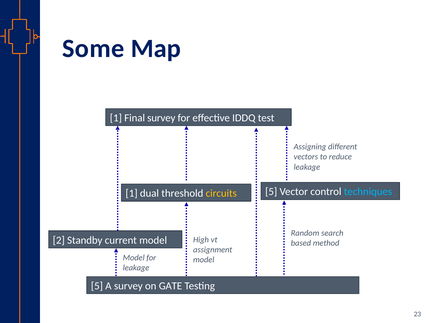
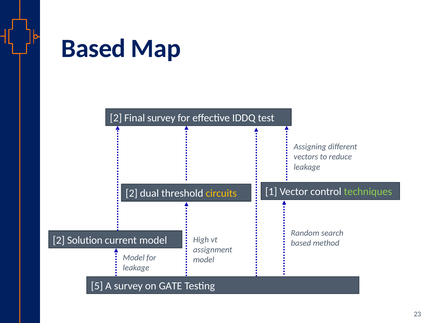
Some: Some -> Based (94, 49)
1: 1 -> 2 (116, 118)
5: 5 -> 1 (271, 192)
techniques colour: light blue -> light green (368, 192)
1: 1 -> 2 (132, 194)
Standby: Standby -> Solution (85, 240)
